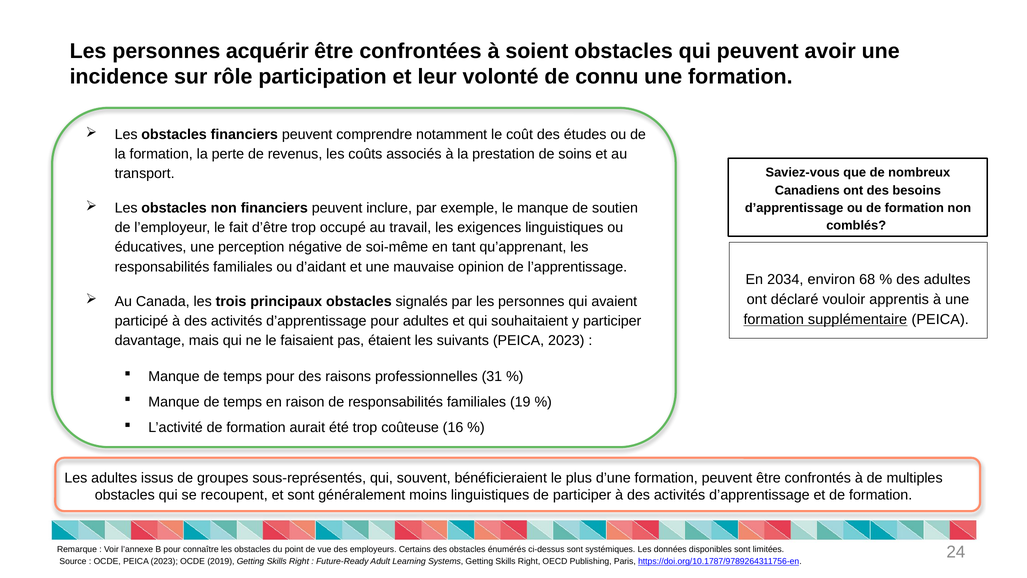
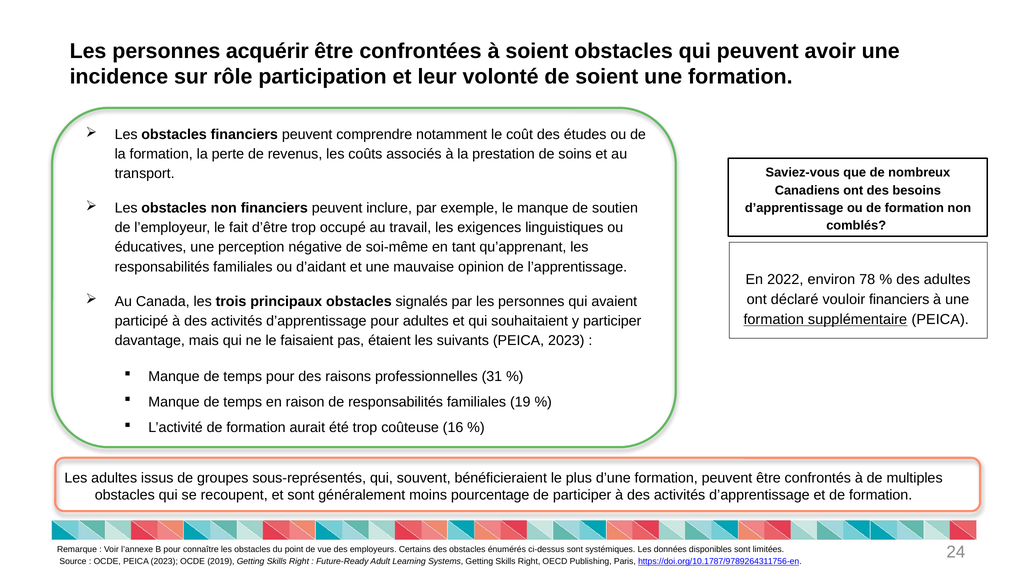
de connu: connu -> soient (607, 77)
2034: 2034 -> 2022 (785, 280)
68: 68 -> 78 (867, 280)
vouloir apprentis: apprentis -> financiers (899, 299)
moins linguistiques: linguistiques -> pourcentage (490, 495)
